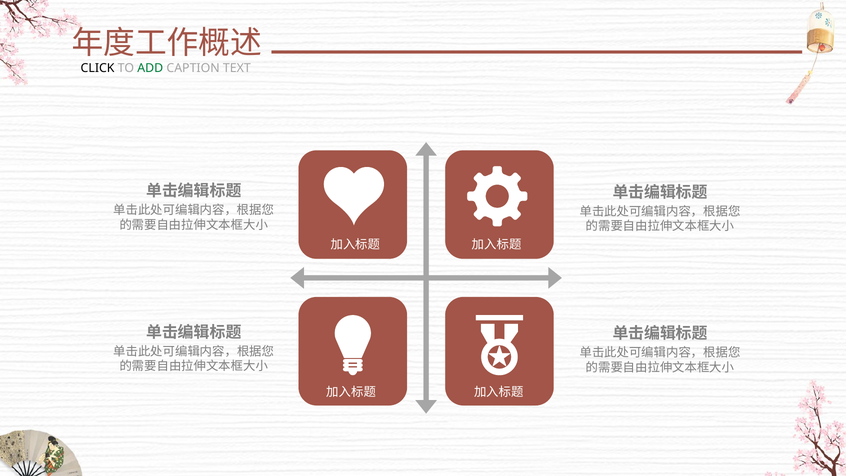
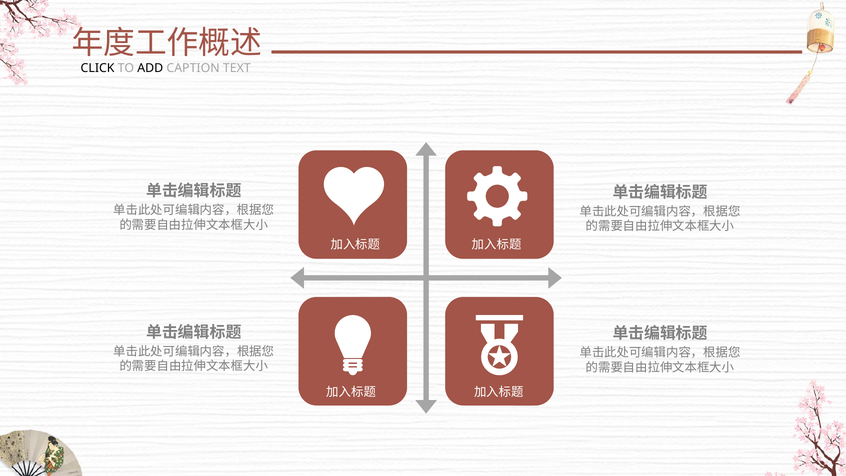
ADD colour: green -> black (150, 68)
